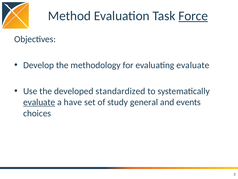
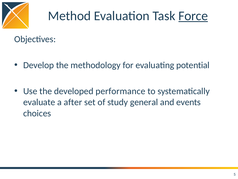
evaluating evaluate: evaluate -> potential (193, 65)
standardized: standardized -> performance (120, 91)
evaluate underline: present -> none (39, 102)
have: have -> after (73, 102)
